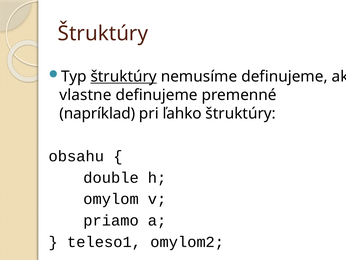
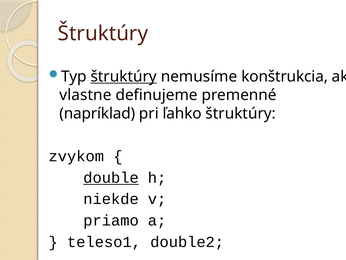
nemusíme definujeme: definujeme -> konštrukcia (285, 76)
obsahu: obsahu -> zvykom (76, 156)
double underline: none -> present (111, 177)
omylom: omylom -> niekde (111, 199)
omylom2: omylom2 -> double2 (187, 241)
